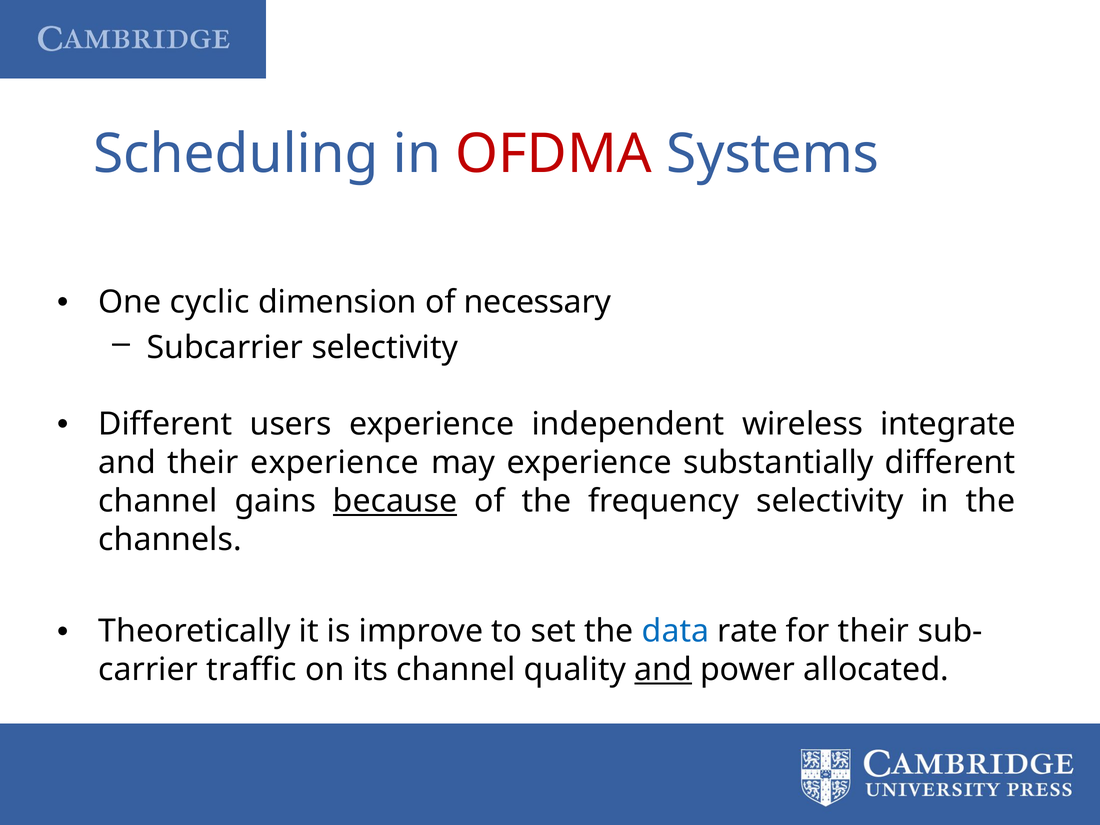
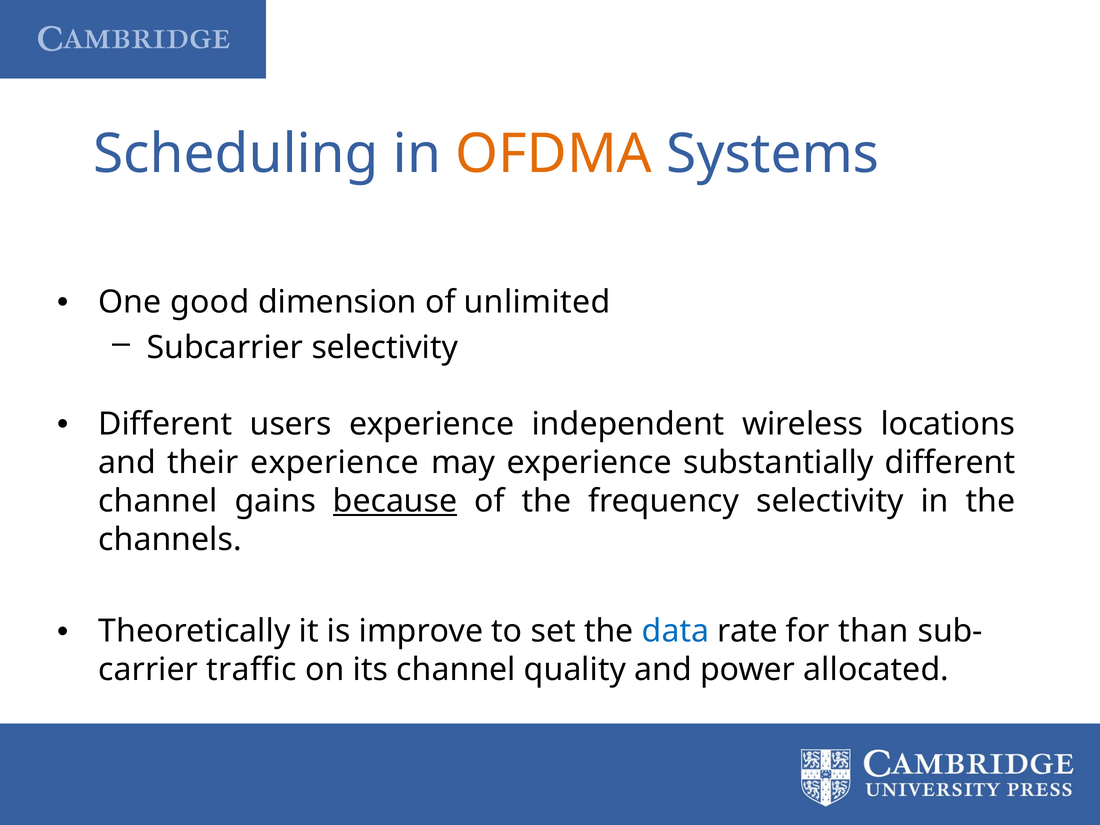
OFDMA colour: red -> orange (554, 154)
cyclic: cyclic -> good (210, 302)
necessary: necessary -> unlimited (537, 302)
integrate: integrate -> locations (948, 424)
for their: their -> than (873, 631)
and underline: present -> none (663, 670)
